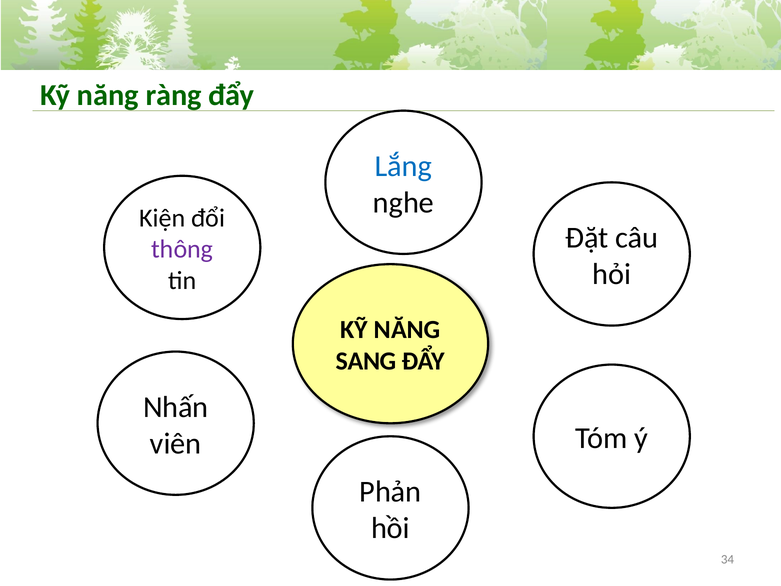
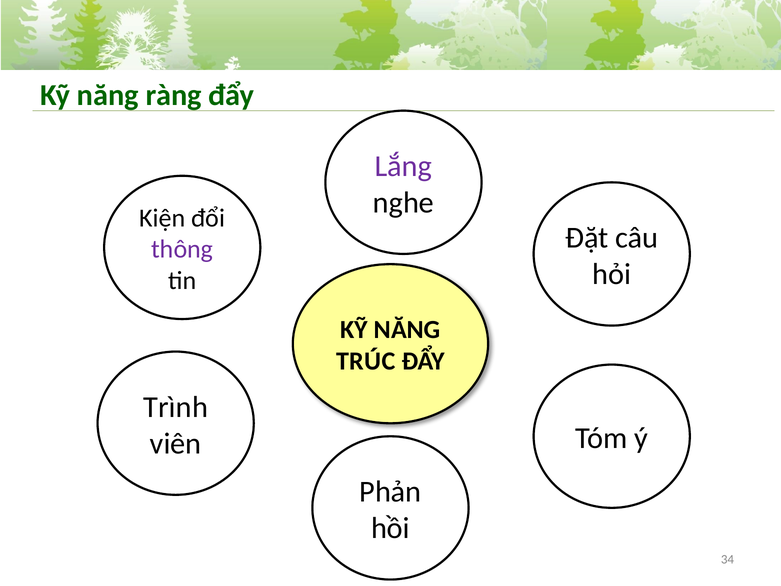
Lắng colour: blue -> purple (403, 166)
SANG: SANG -> TRÚC (366, 361)
Nhấn: Nhấn -> Trình (176, 407)
